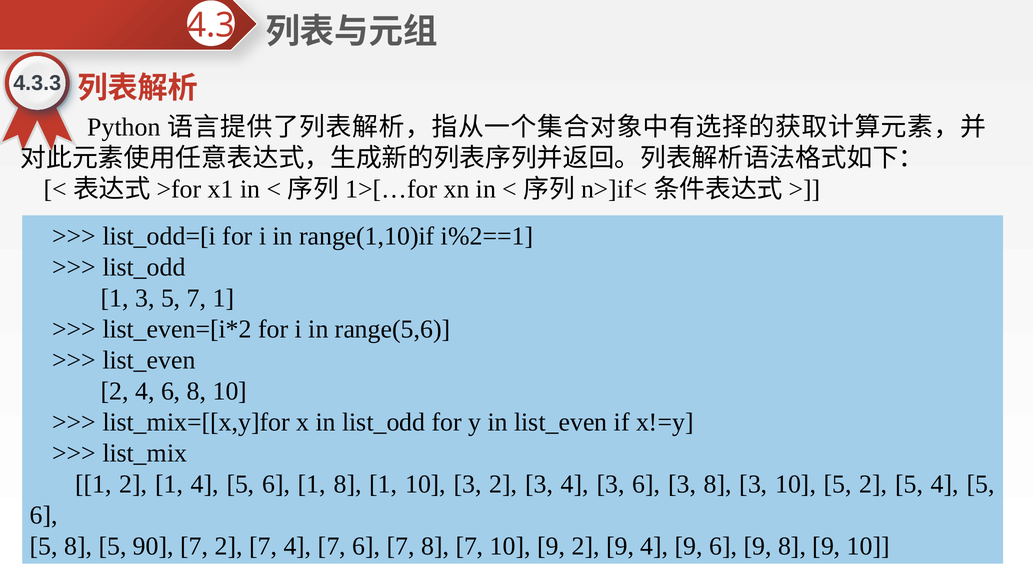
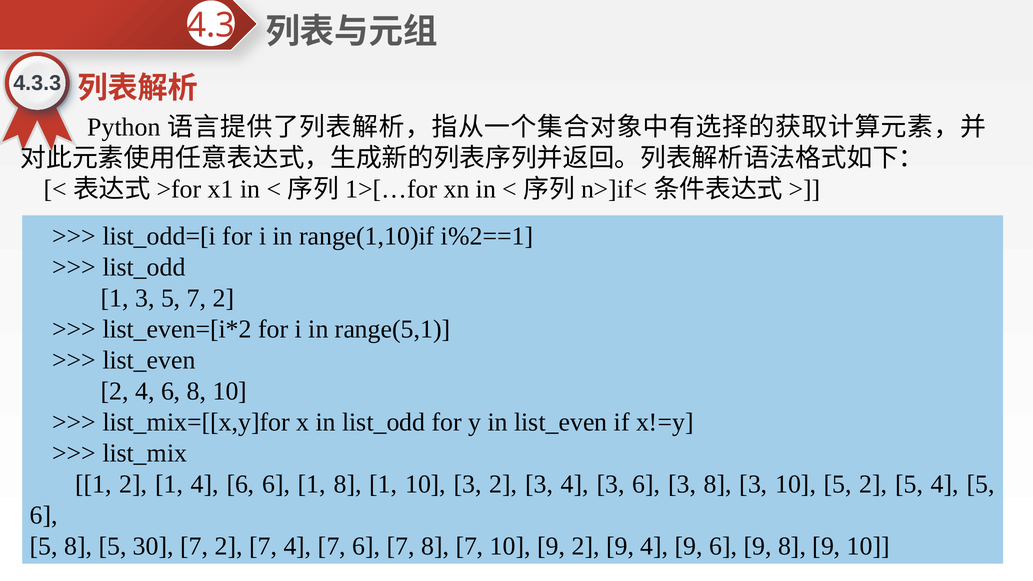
5 7 1: 1 -> 2 (223, 298)
range(5,6: range(5,6 -> range(5,1 (393, 329)
1 4 5: 5 -> 6 (240, 484)
90: 90 -> 30 (153, 546)
